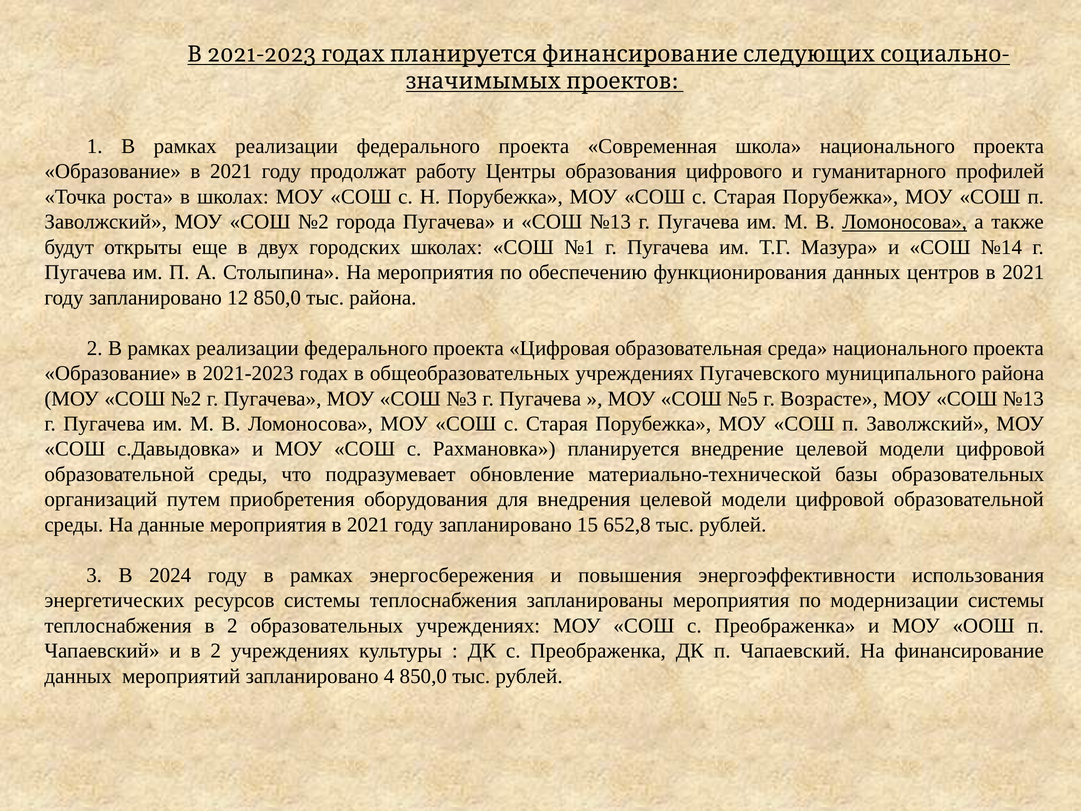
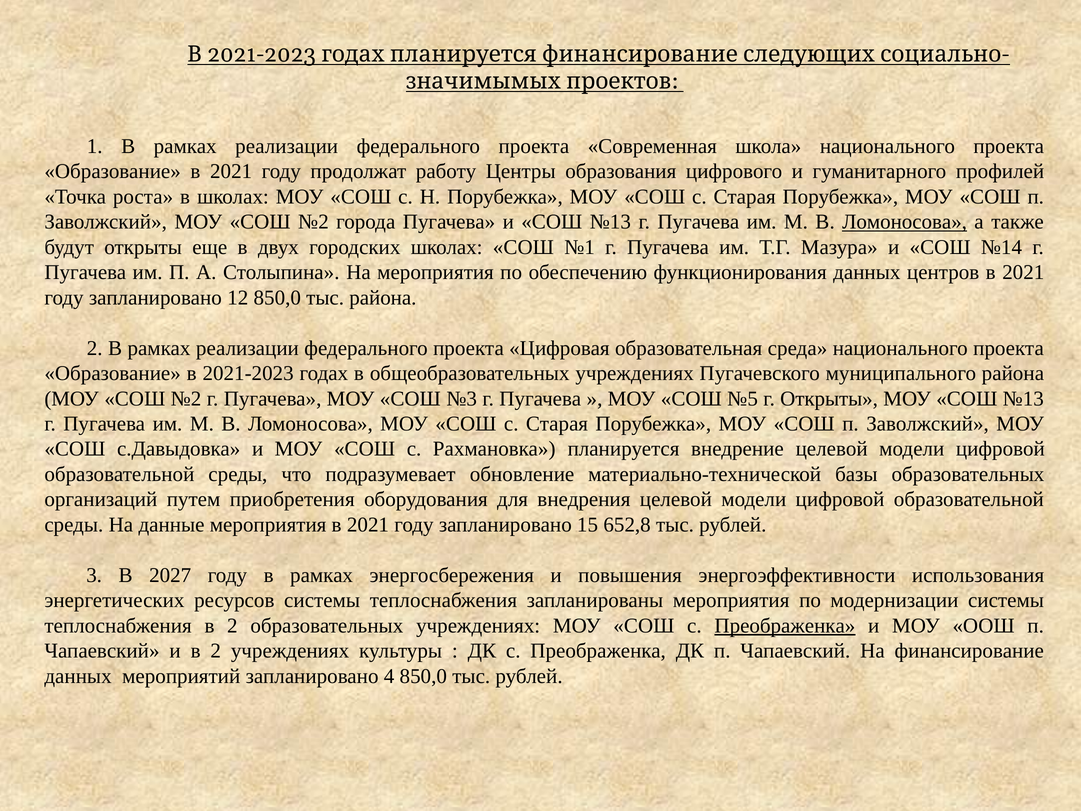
г Возрасте: Возрасте -> Открыты (829, 398)
2024: 2024 -> 2027 (170, 575)
Преображенка underline: none -> present (785, 626)
